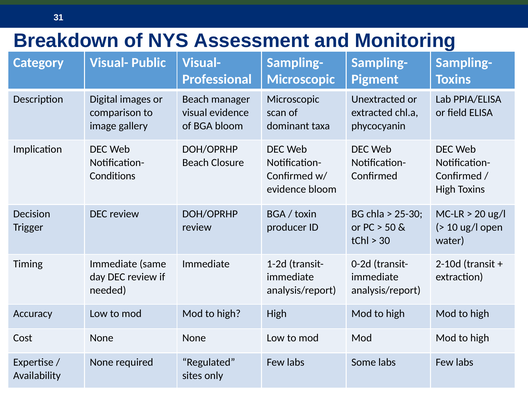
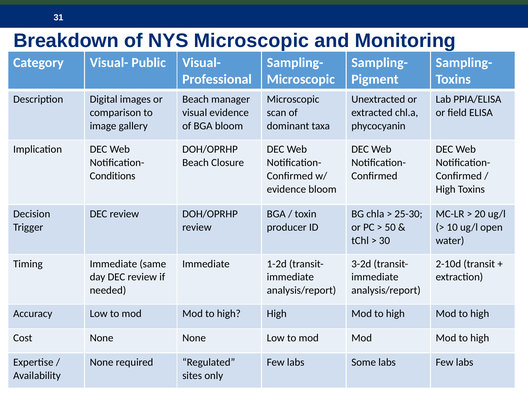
NYS Assessment: Assessment -> Microscopic (251, 41)
0-2d: 0-2d -> 3-2d (361, 264)
